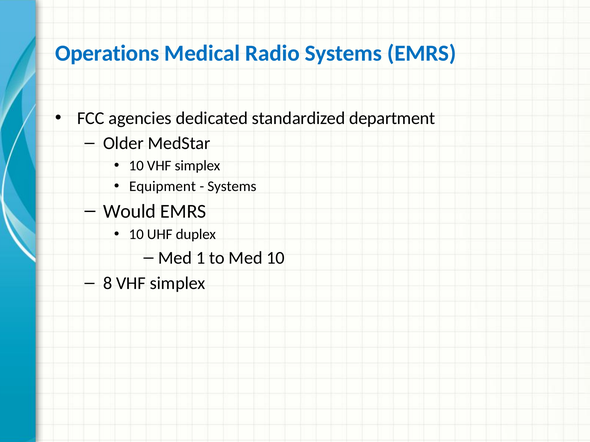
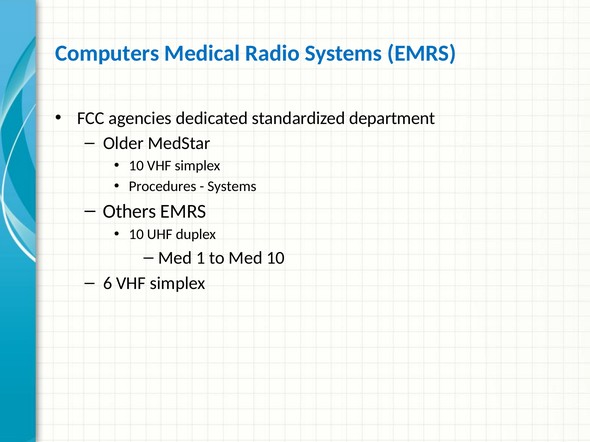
Operations: Operations -> Computers (107, 53)
Equipment: Equipment -> Procedures (163, 187)
Would: Would -> Others (130, 211)
8: 8 -> 6 (108, 283)
